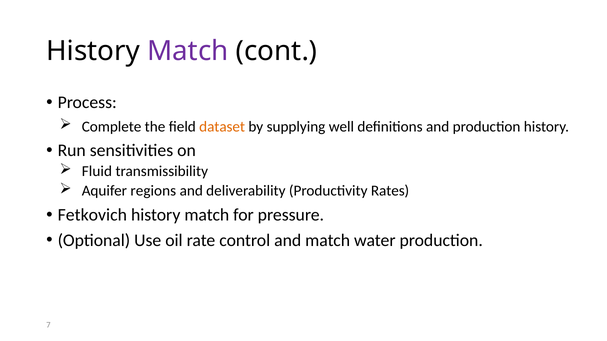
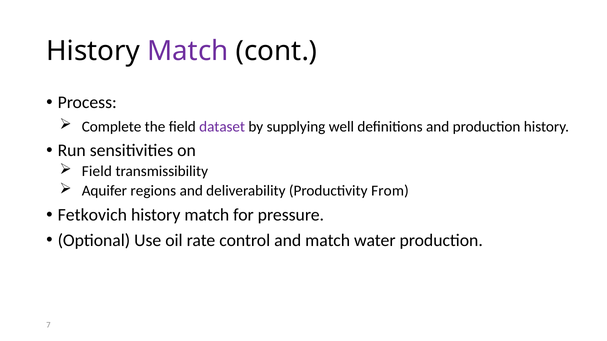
dataset colour: orange -> purple (222, 127)
Fluid: Fluid -> Field (97, 172)
Rates: Rates -> From (390, 191)
